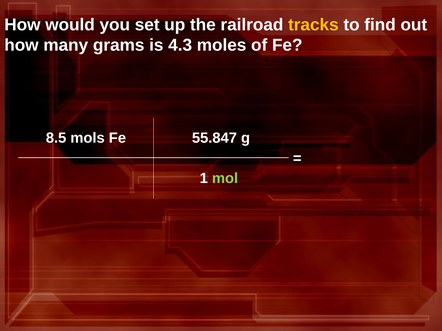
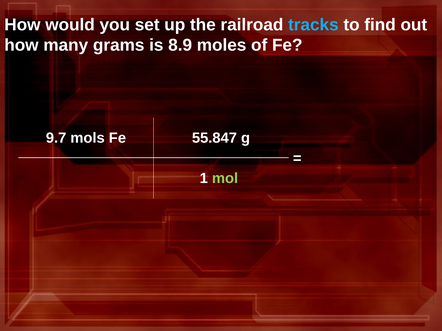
tracks colour: yellow -> light blue (313, 25)
4.3: 4.3 -> 8.9 (180, 45)
8.5: 8.5 -> 9.7 (56, 138)
